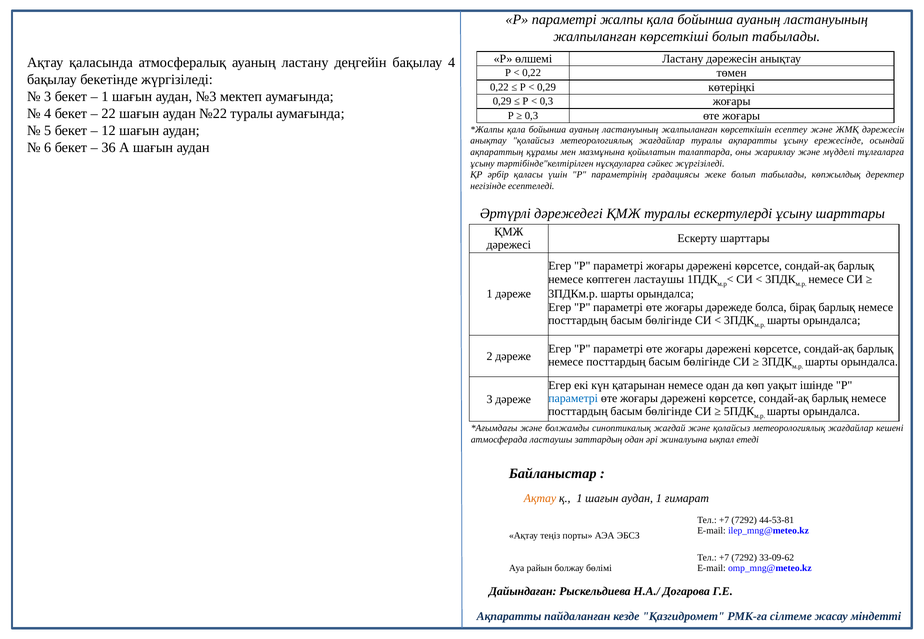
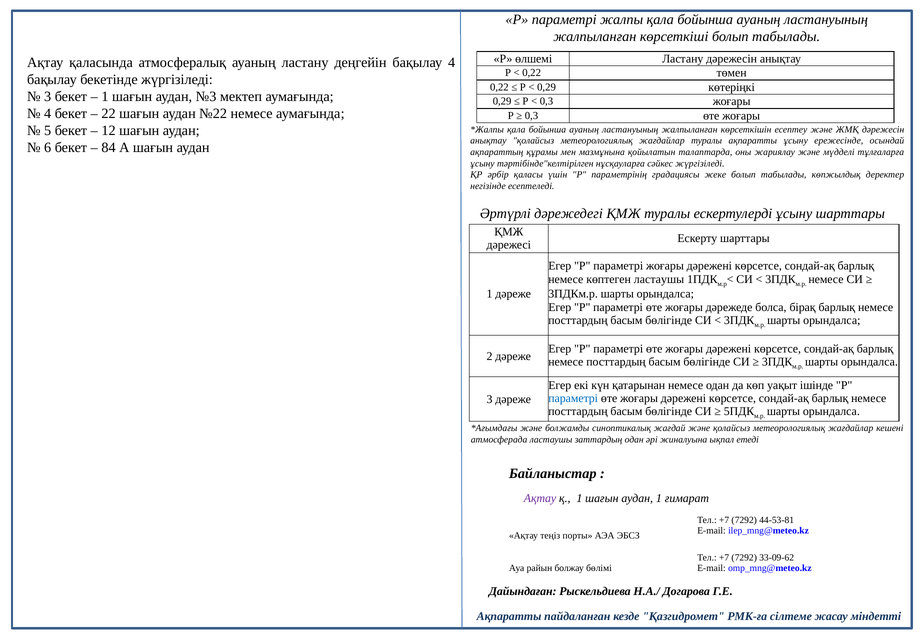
№22 туралы: туралы -> немесе (252, 114)
36: 36 -> 84 (109, 148)
Ақтау colour: orange -> purple (540, 499)
